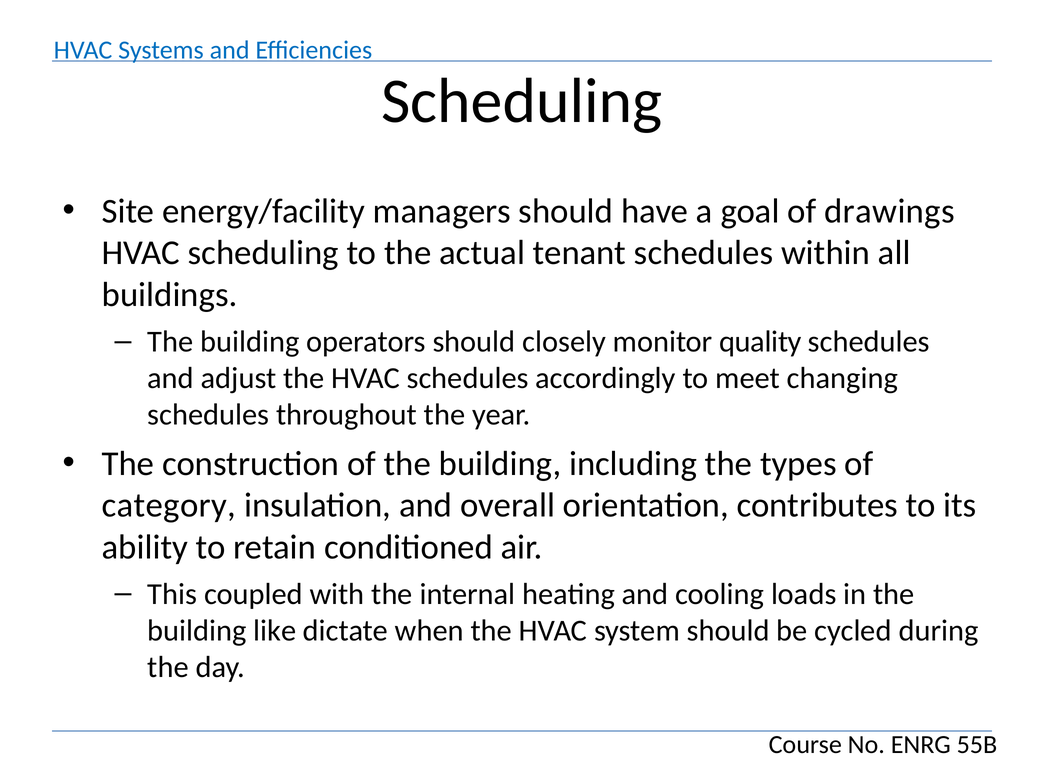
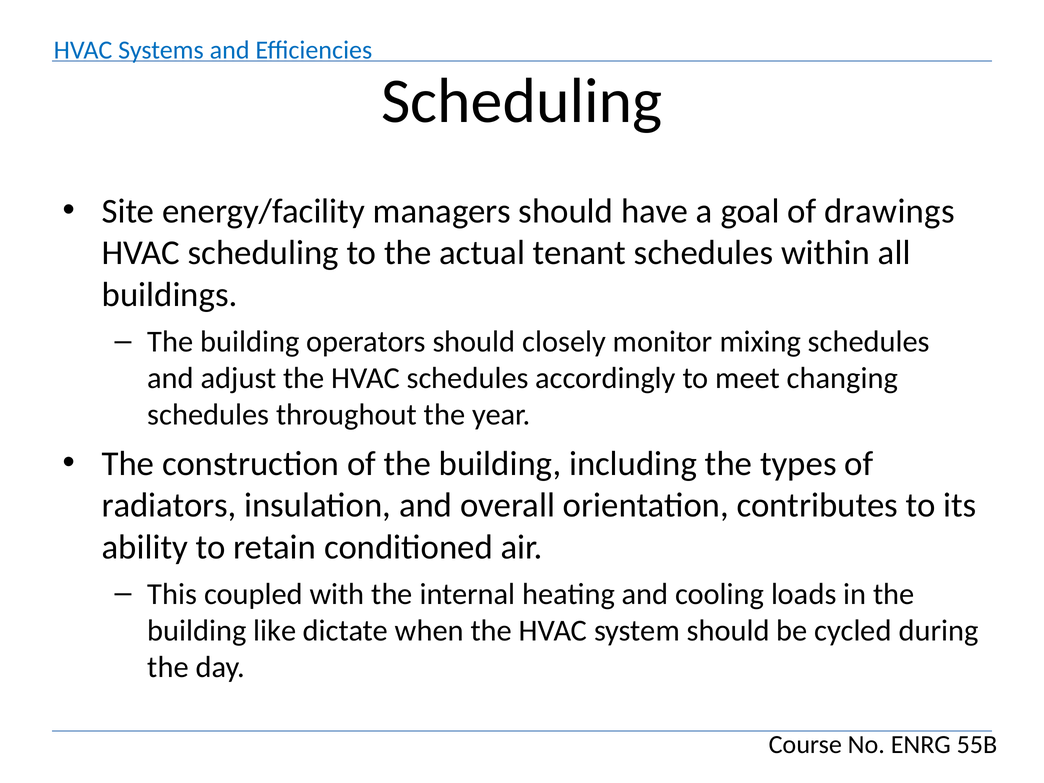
quality: quality -> mixing (760, 342)
category: category -> radiators (169, 505)
